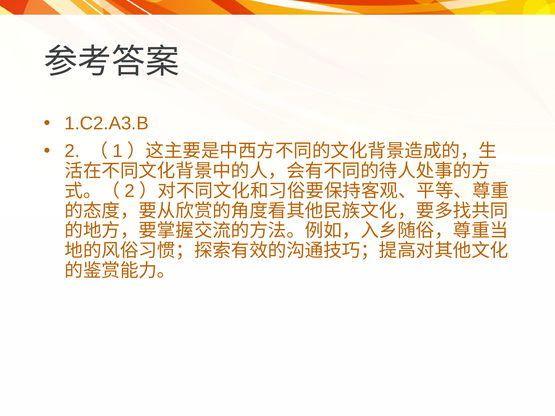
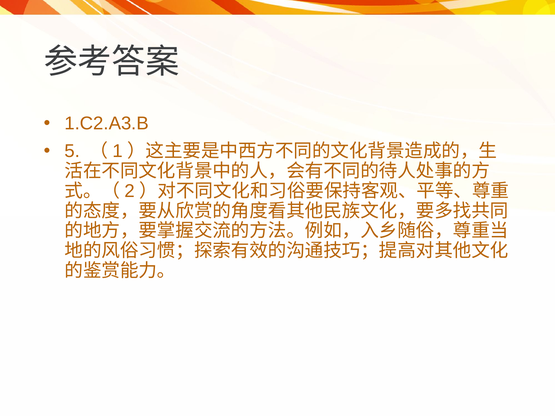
2: 2 -> 5 (72, 151)
